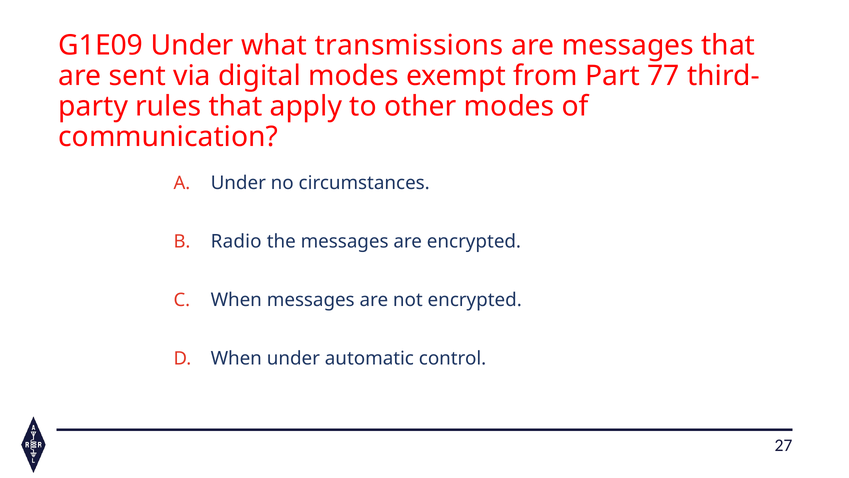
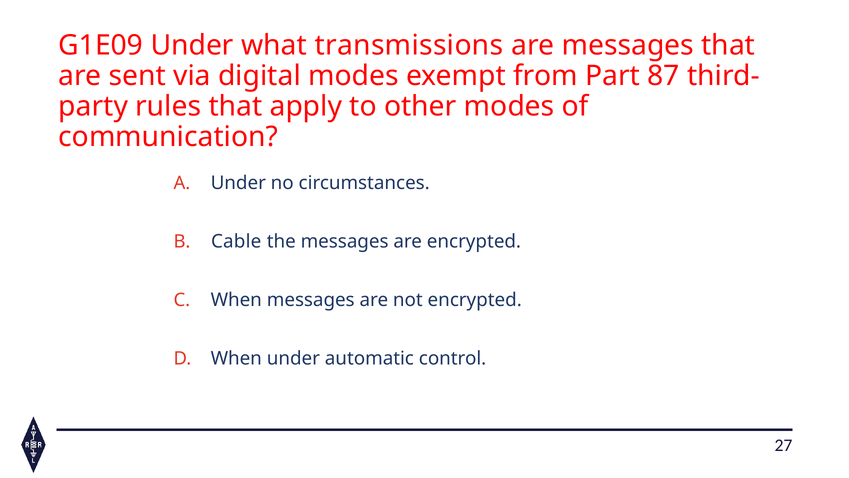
77: 77 -> 87 (664, 76)
Radio: Radio -> Cable (236, 241)
